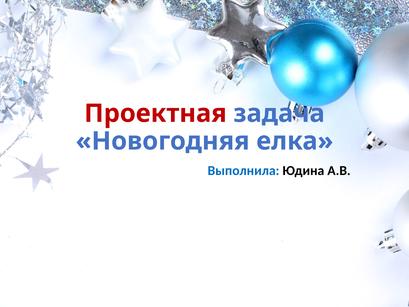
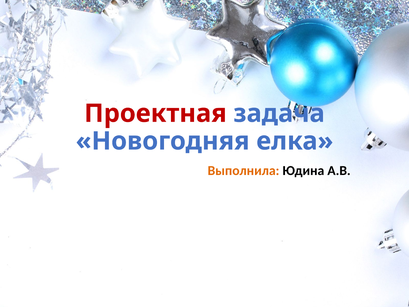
Выполнила colour: blue -> orange (244, 170)
